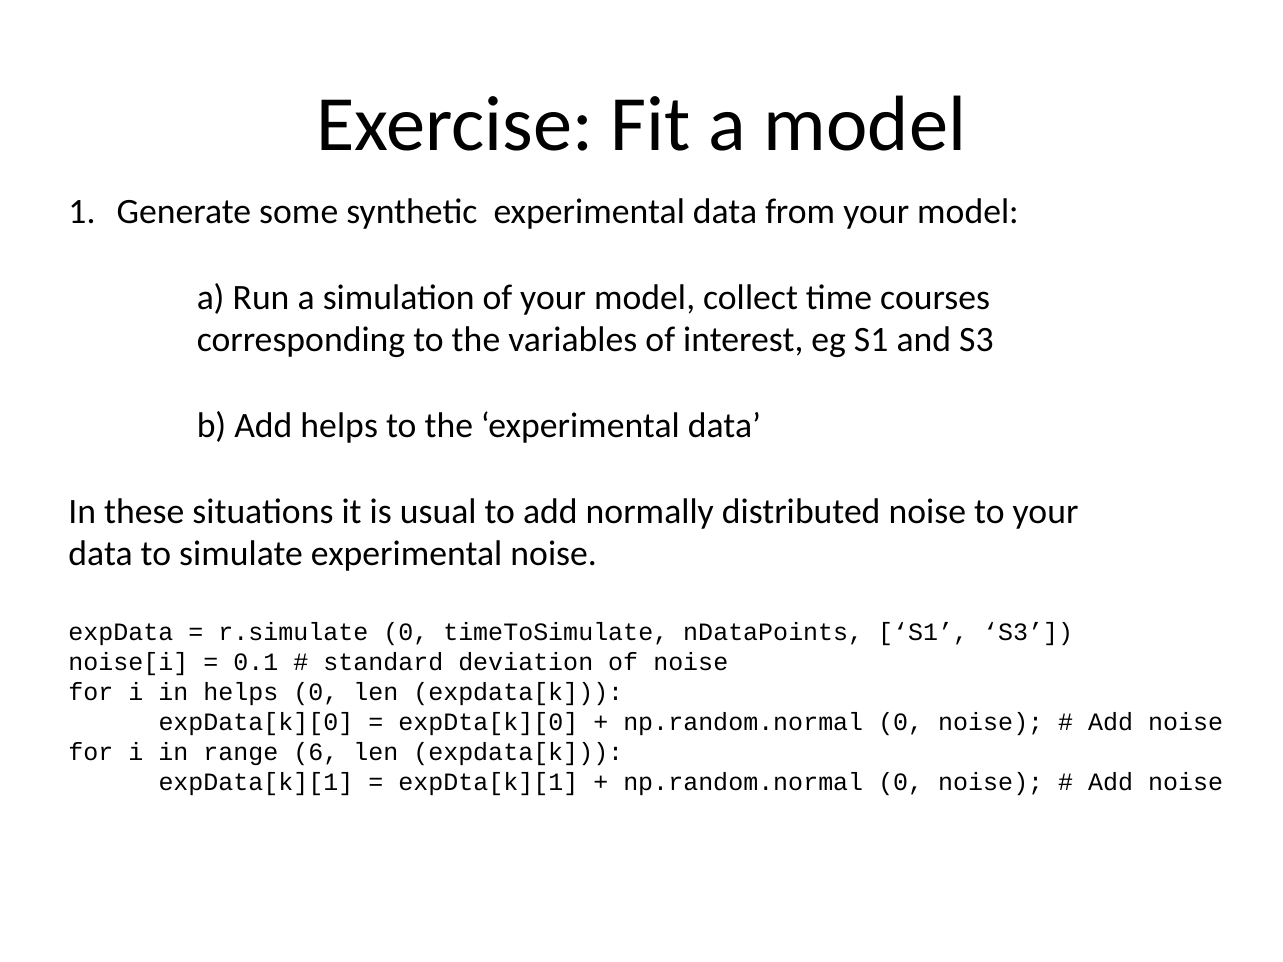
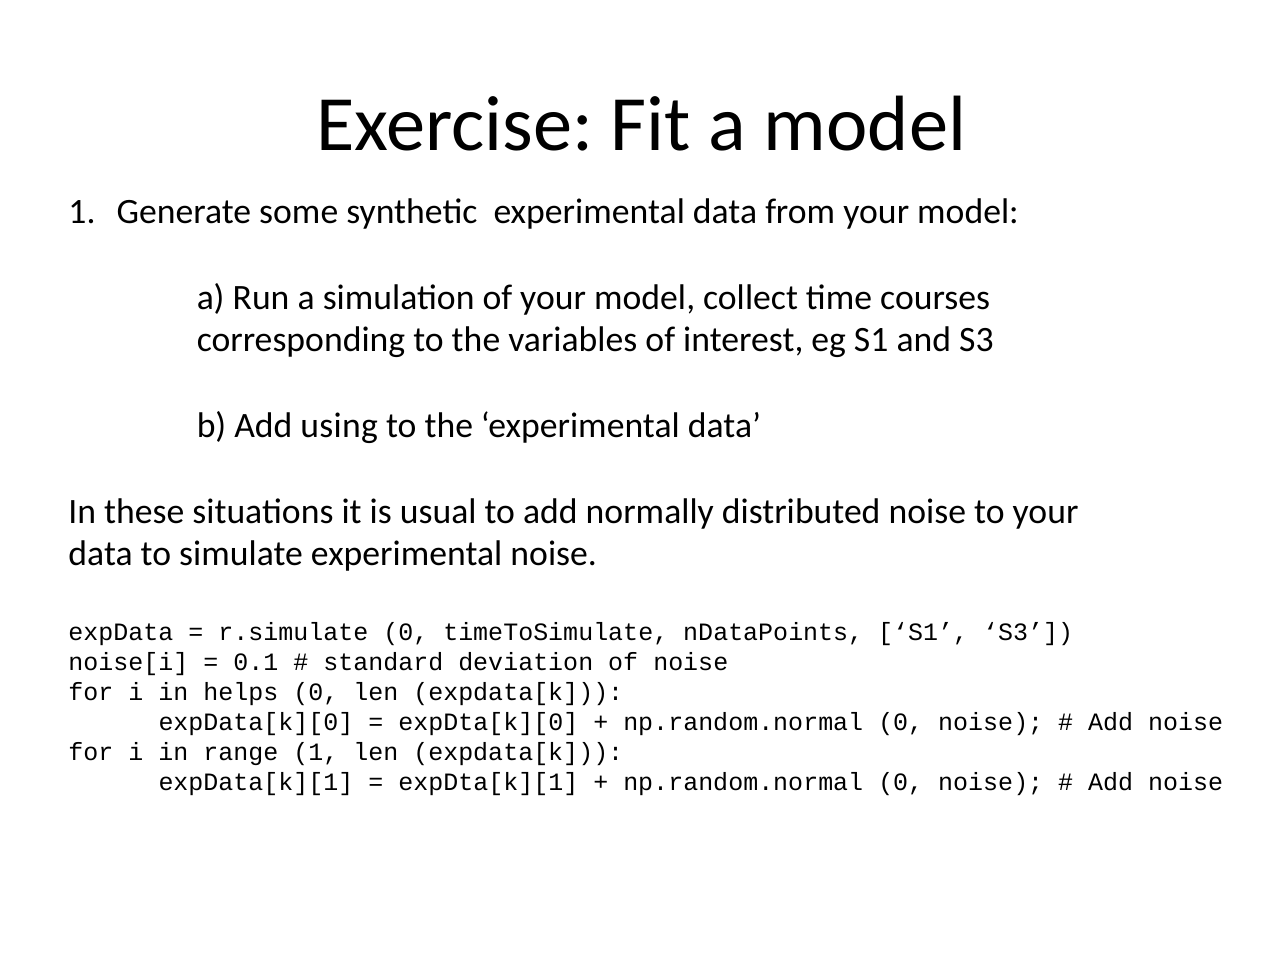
Add helps: helps -> using (339, 426)
range 6: 6 -> 1 (316, 752)
